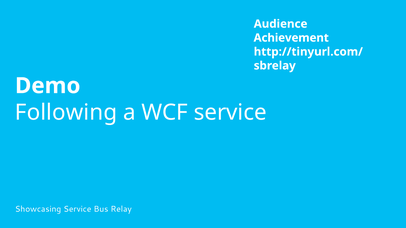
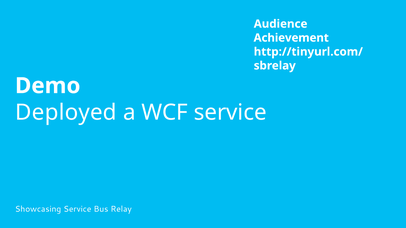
Following: Following -> Deployed (66, 113)
